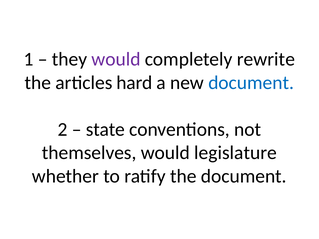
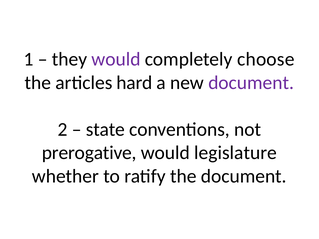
rewrite: rewrite -> choose (266, 59)
document colour: blue -> purple (251, 83)
themselves: themselves -> prerogative (89, 153)
